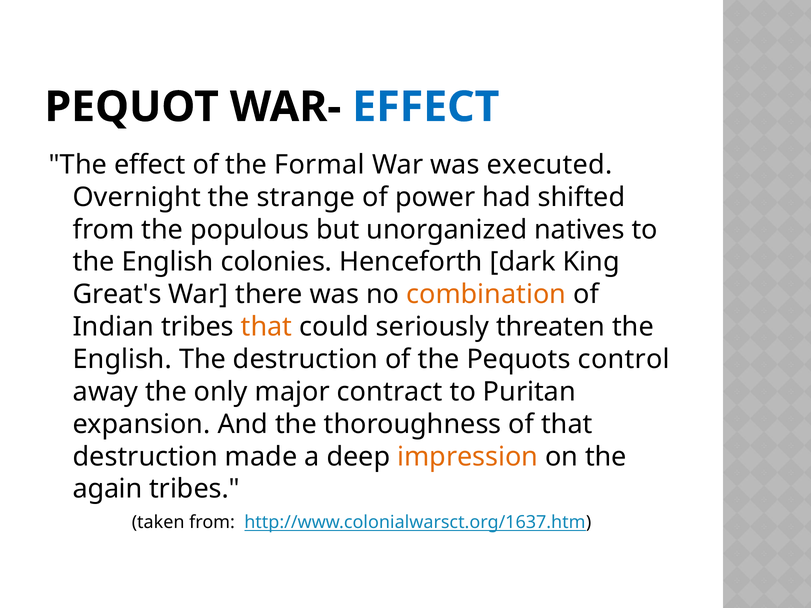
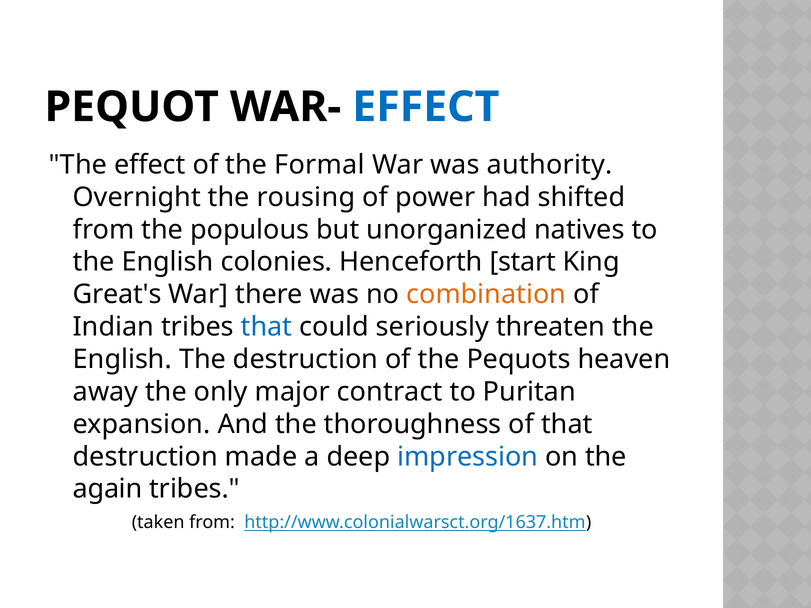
executed: executed -> authority (550, 165)
strange: strange -> rousing (306, 197)
dark: dark -> start (523, 262)
that colour: orange -> blue (266, 327)
control: control -> heaven (624, 360)
impression colour: orange -> blue (468, 457)
